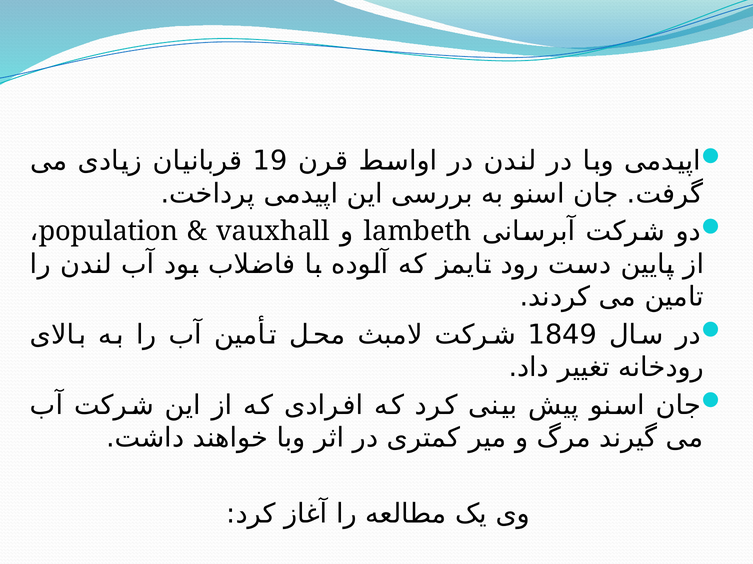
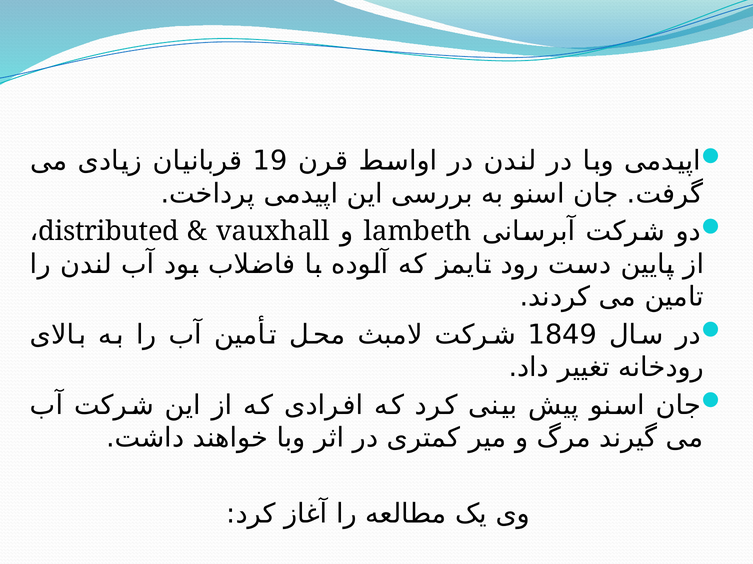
population: population -> distributed (109, 232)
